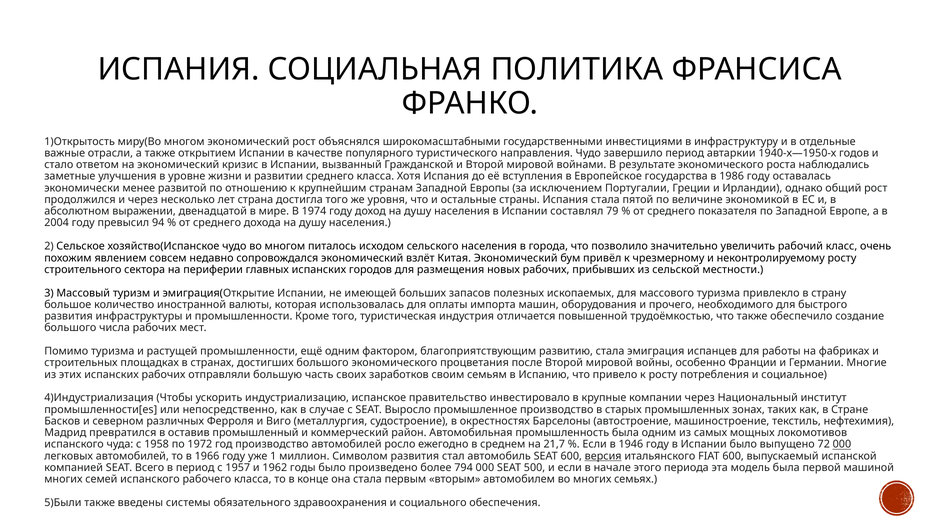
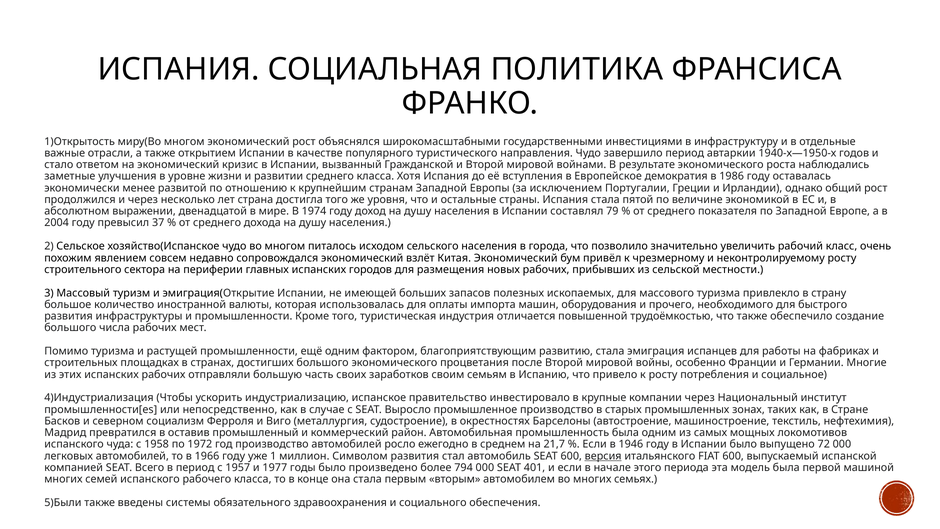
государства: государства -> демократия (676, 176)
94: 94 -> 37 (158, 223)
различных: различных -> социализм (175, 421)
000 underline: present -> none (842, 444)
1962: 1962 -> 1977 (275, 467)
500: 500 -> 401 (535, 467)
